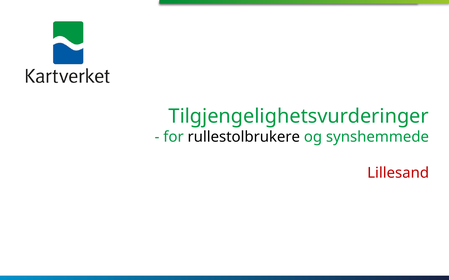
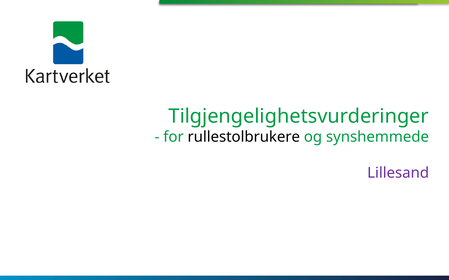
Lillesand colour: red -> purple (398, 173)
